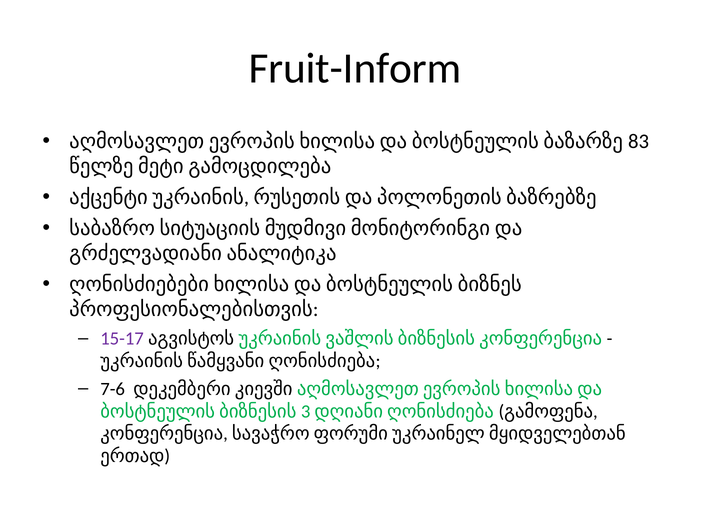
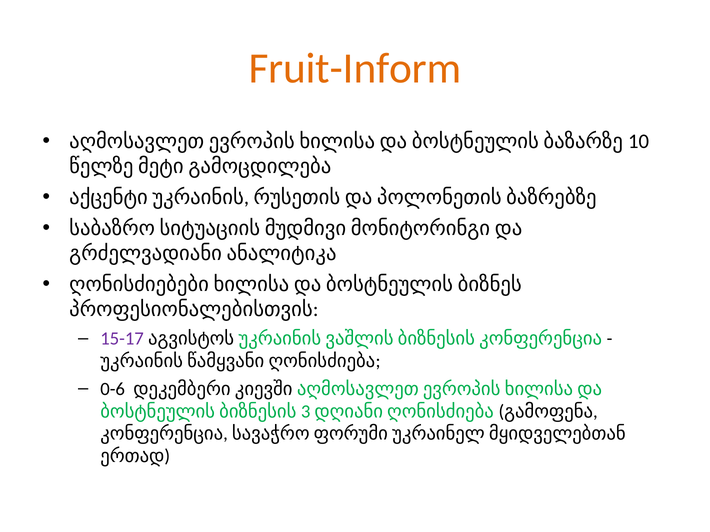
Fruit-Inform colour: black -> orange (355, 69)
83: 83 -> 10 (639, 142)
7-6: 7-6 -> 0-6 (113, 389)
